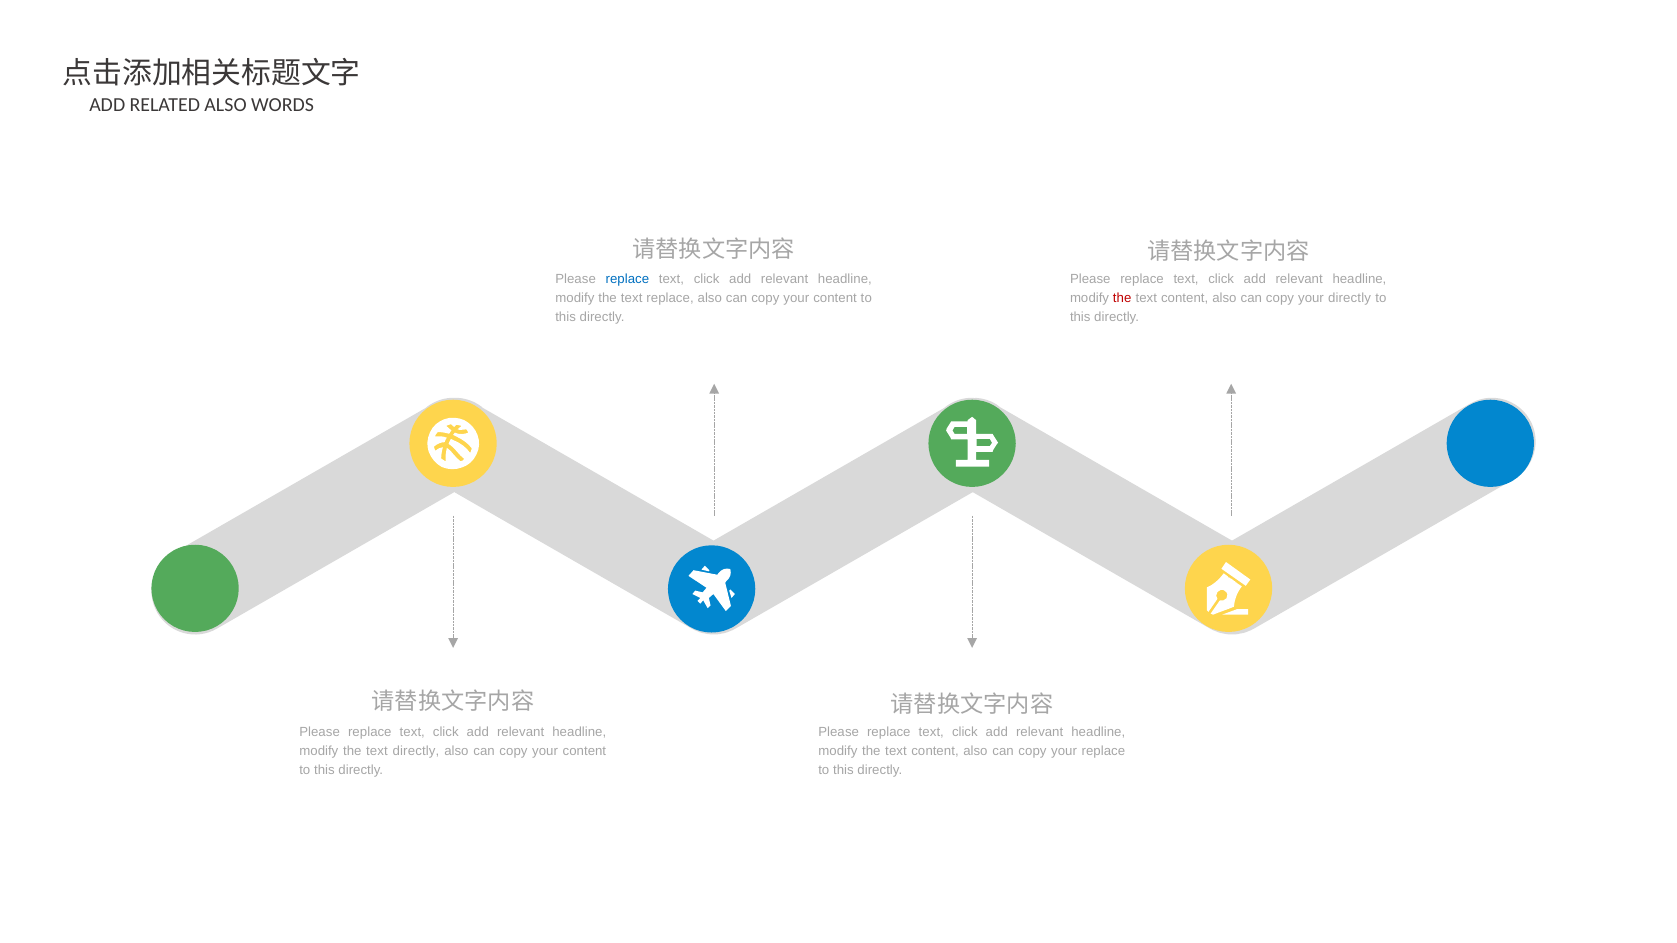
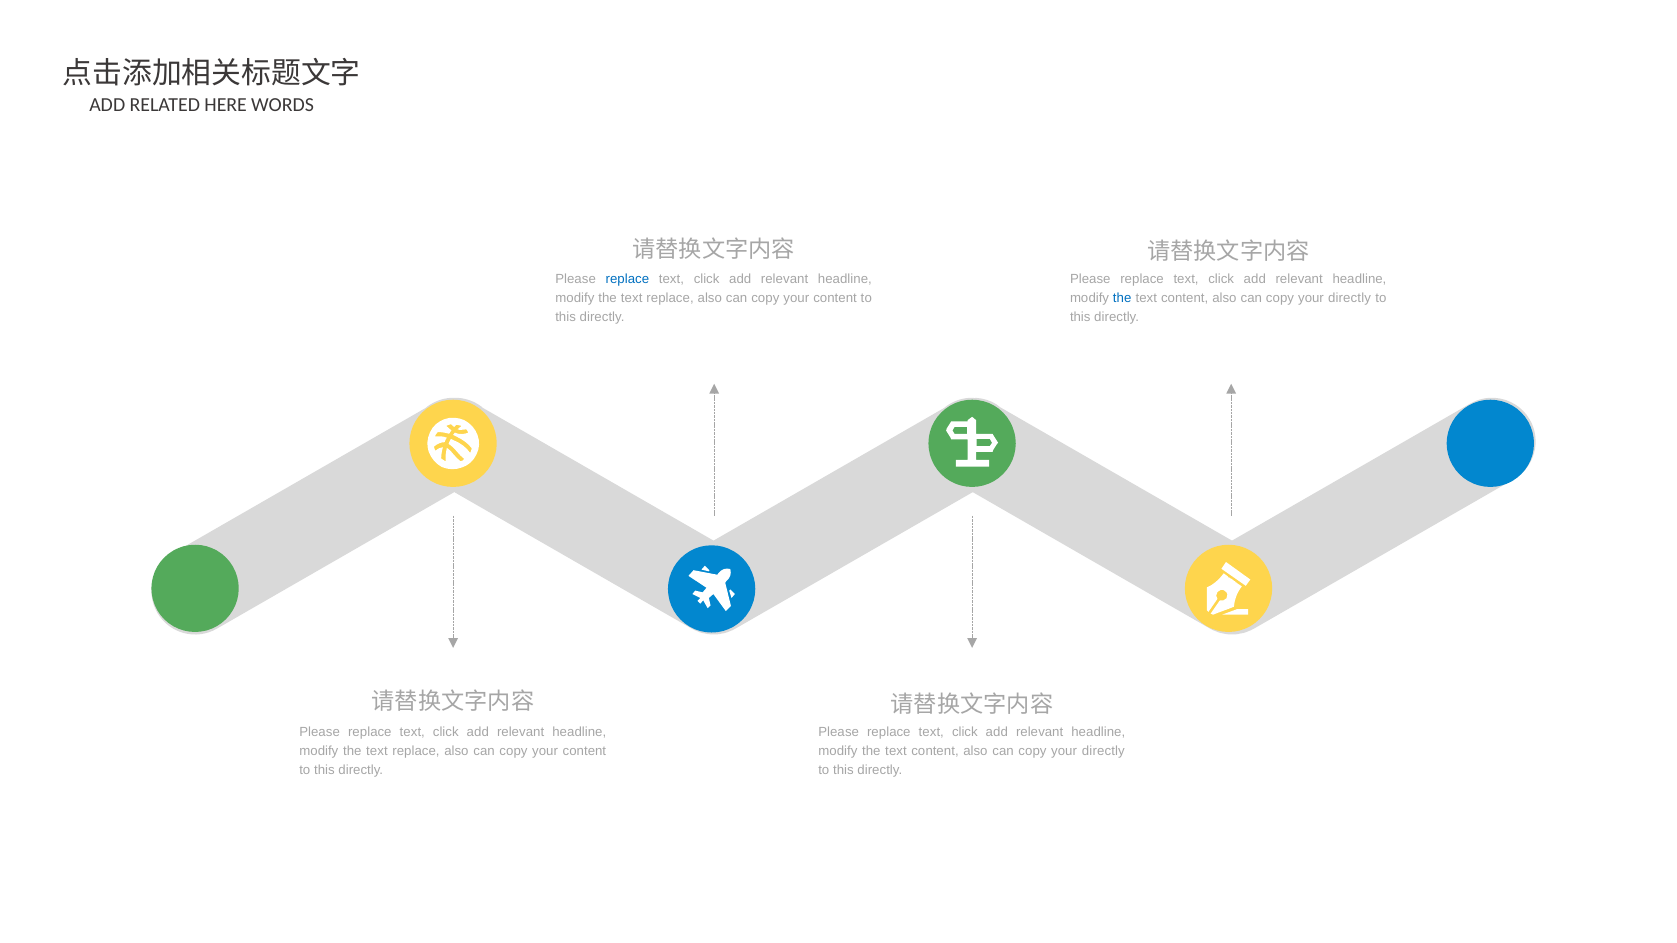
RELATED ALSO: ALSO -> HERE (226, 105)
the colour: red -> blue (1122, 298)
directly: directly -> replace (416, 751)
replace: replace -> directly (1103, 751)
